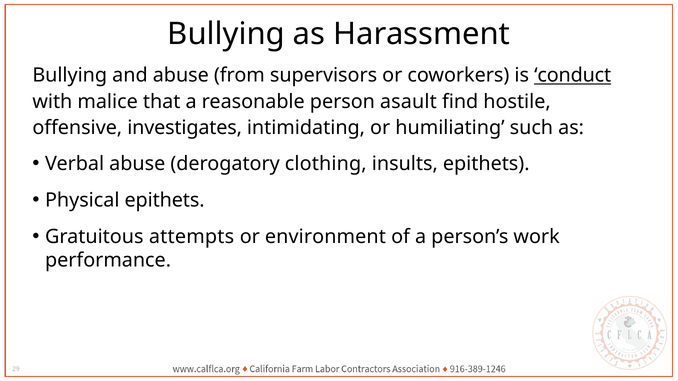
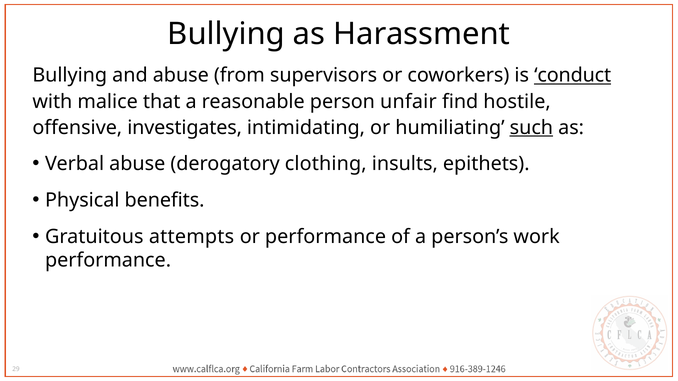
asault: asault -> unfair (408, 102)
such underline: none -> present (531, 128)
Physical epithets: epithets -> benefits (165, 200)
or environment: environment -> performance (326, 237)
